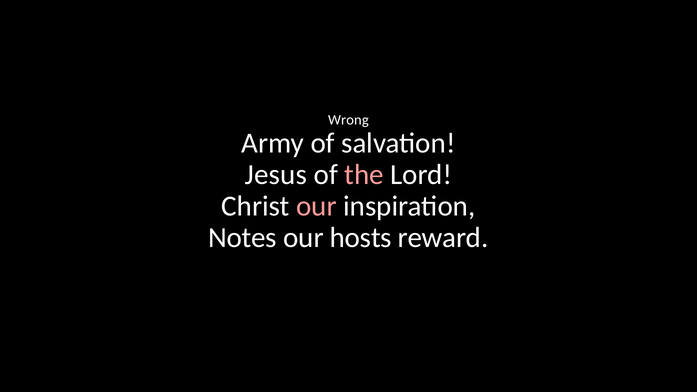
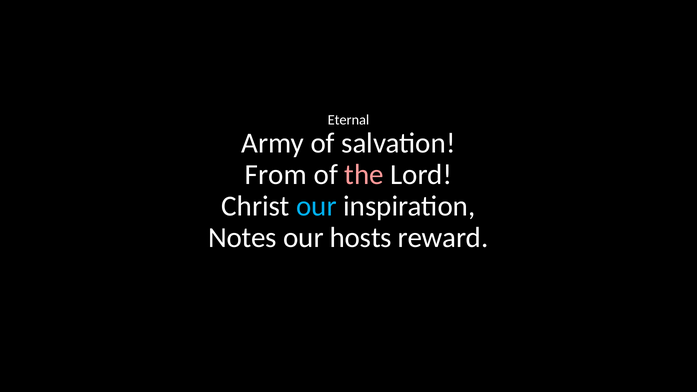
Wrong: Wrong -> Eternal (348, 120)
Jesus: Jesus -> From (276, 175)
our colour: pink -> light blue (316, 206)
